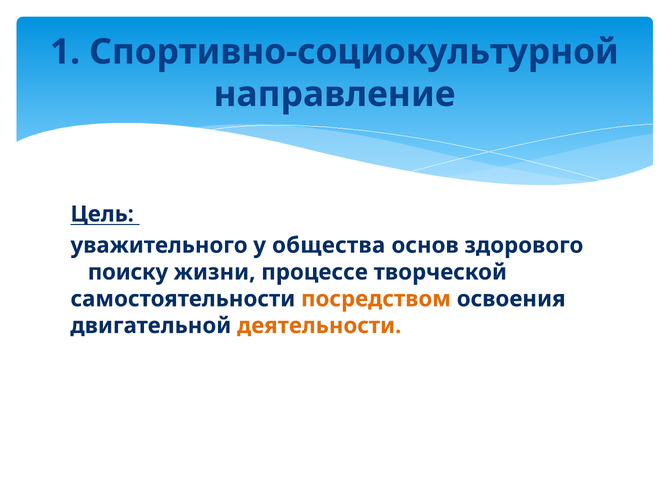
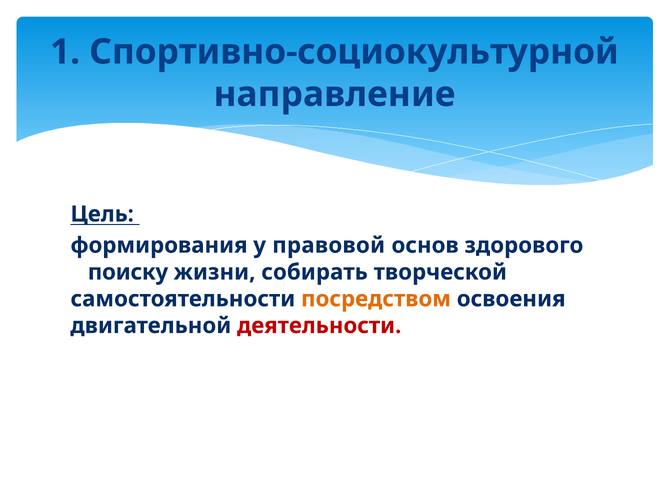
уважительного: уважительного -> формирования (159, 245)
общества: общества -> правовой (329, 245)
процессе: процессе -> собирать (315, 272)
деятельности colour: orange -> red (319, 326)
